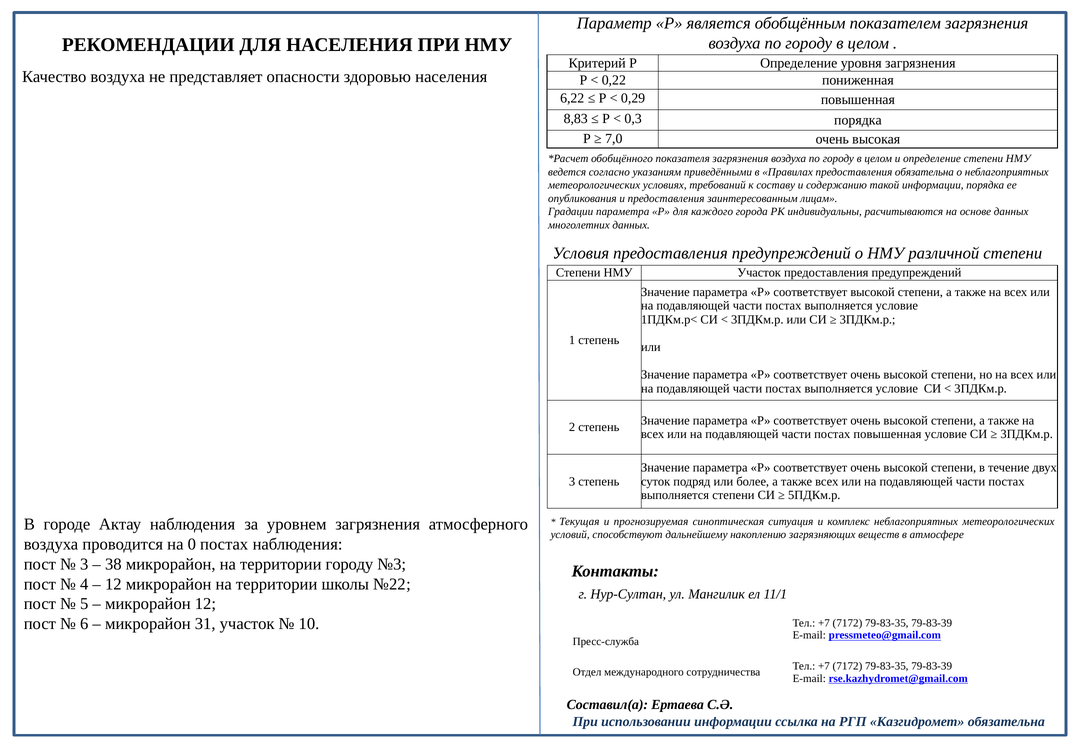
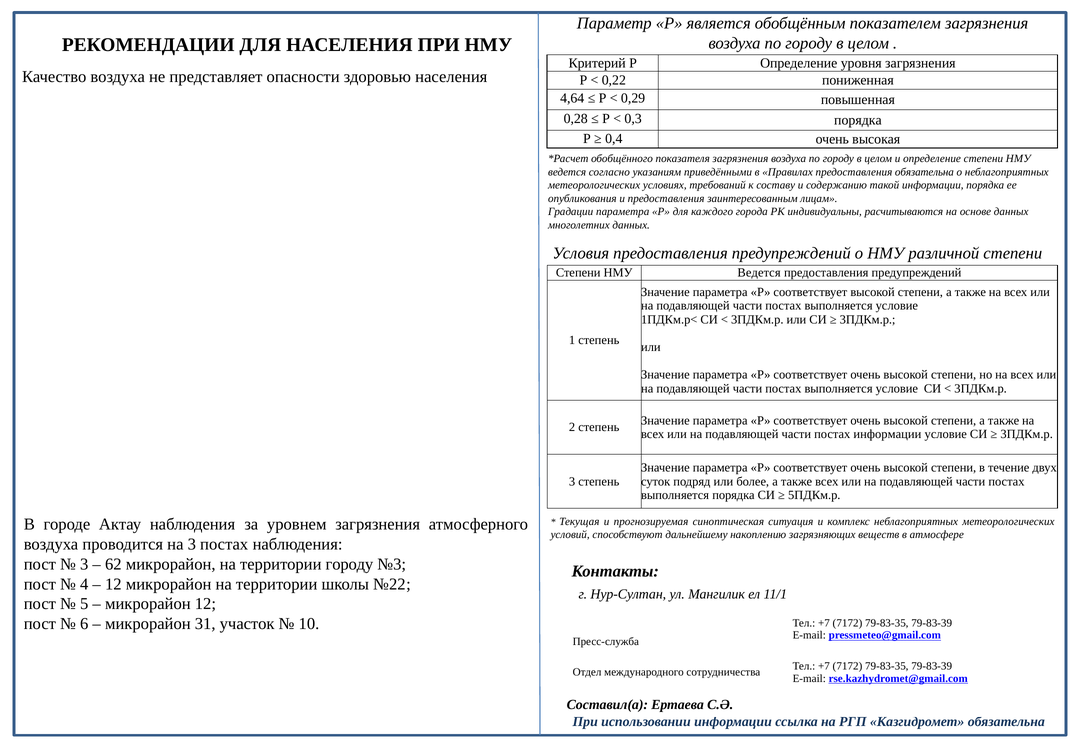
6,22: 6,22 -> 4,64 (572, 98)
8,83: 8,83 -> 0,28 (576, 118)
7,0: 7,0 -> 0,4 (614, 139)
Участок: Участок -> Ведется (759, 273)
постах повышенная: повышенная -> информации (887, 434)
выполняется степени: степени -> порядка (733, 495)
на 0: 0 -> 3 (192, 544)
38: 38 -> 62 (113, 564)
